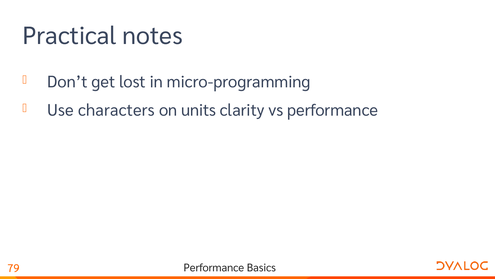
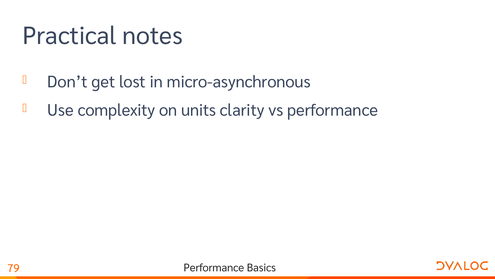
micro-programming: micro-programming -> micro-asynchronous (239, 82)
characters: characters -> complexity (117, 110)
